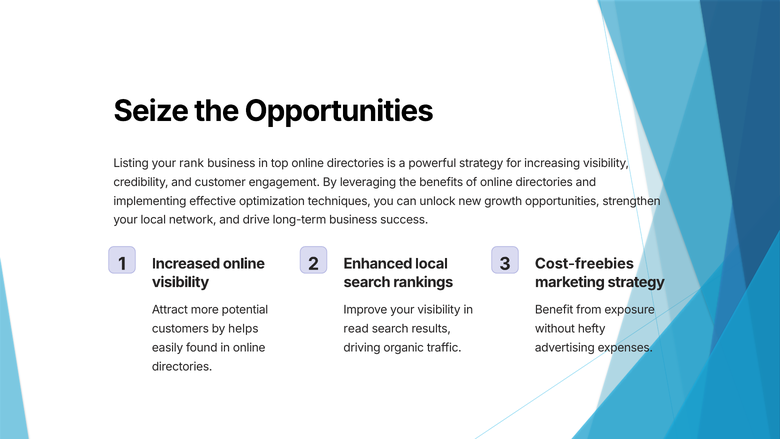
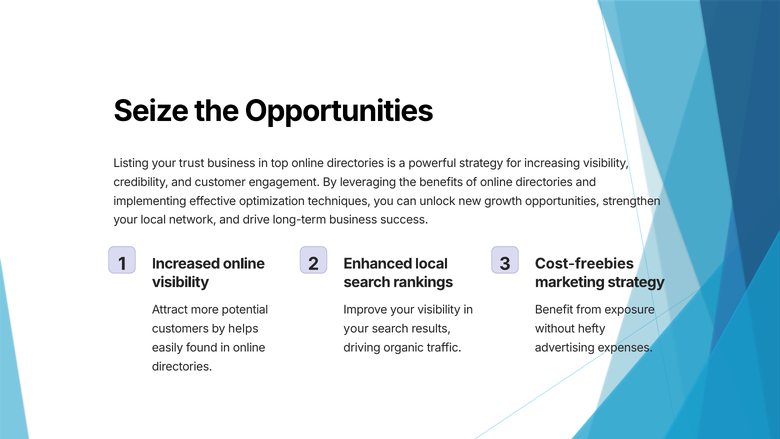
rank: rank -> trust (192, 163)
read: read -> your (356, 329)
